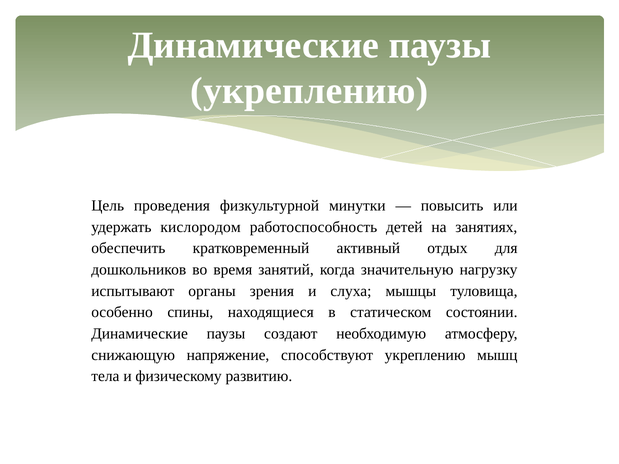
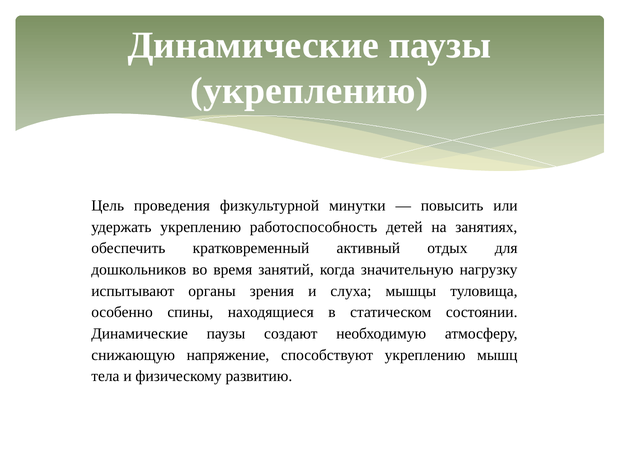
удержать кислородом: кислородом -> укреплению (201, 227)
